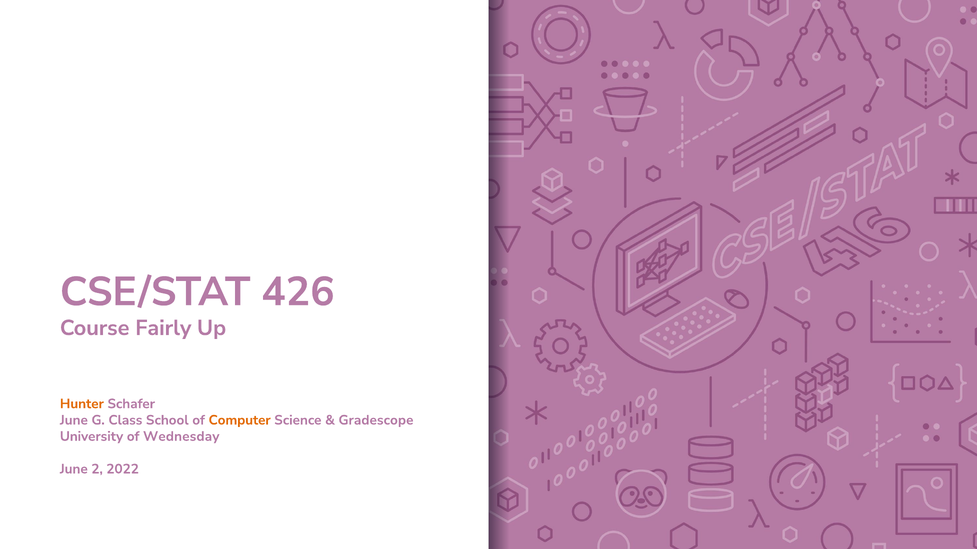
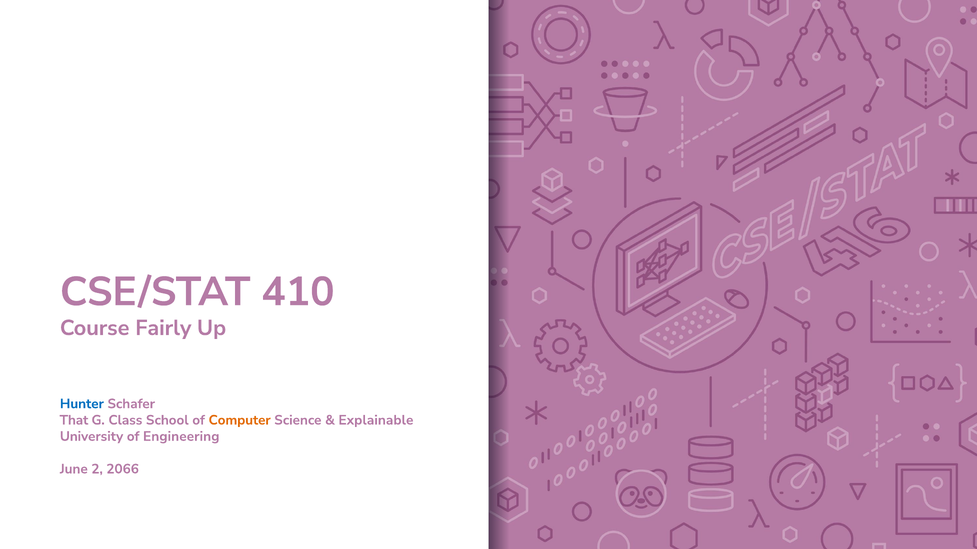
426: 426 -> 410 (298, 292)
Hunter colour: orange -> blue (82, 404)
June: June -> That (74, 420)
Gradescope: Gradescope -> Explainable (376, 420)
Wednesday: Wednesday -> Engineering (181, 437)
2022: 2022 -> 2066 (123, 469)
